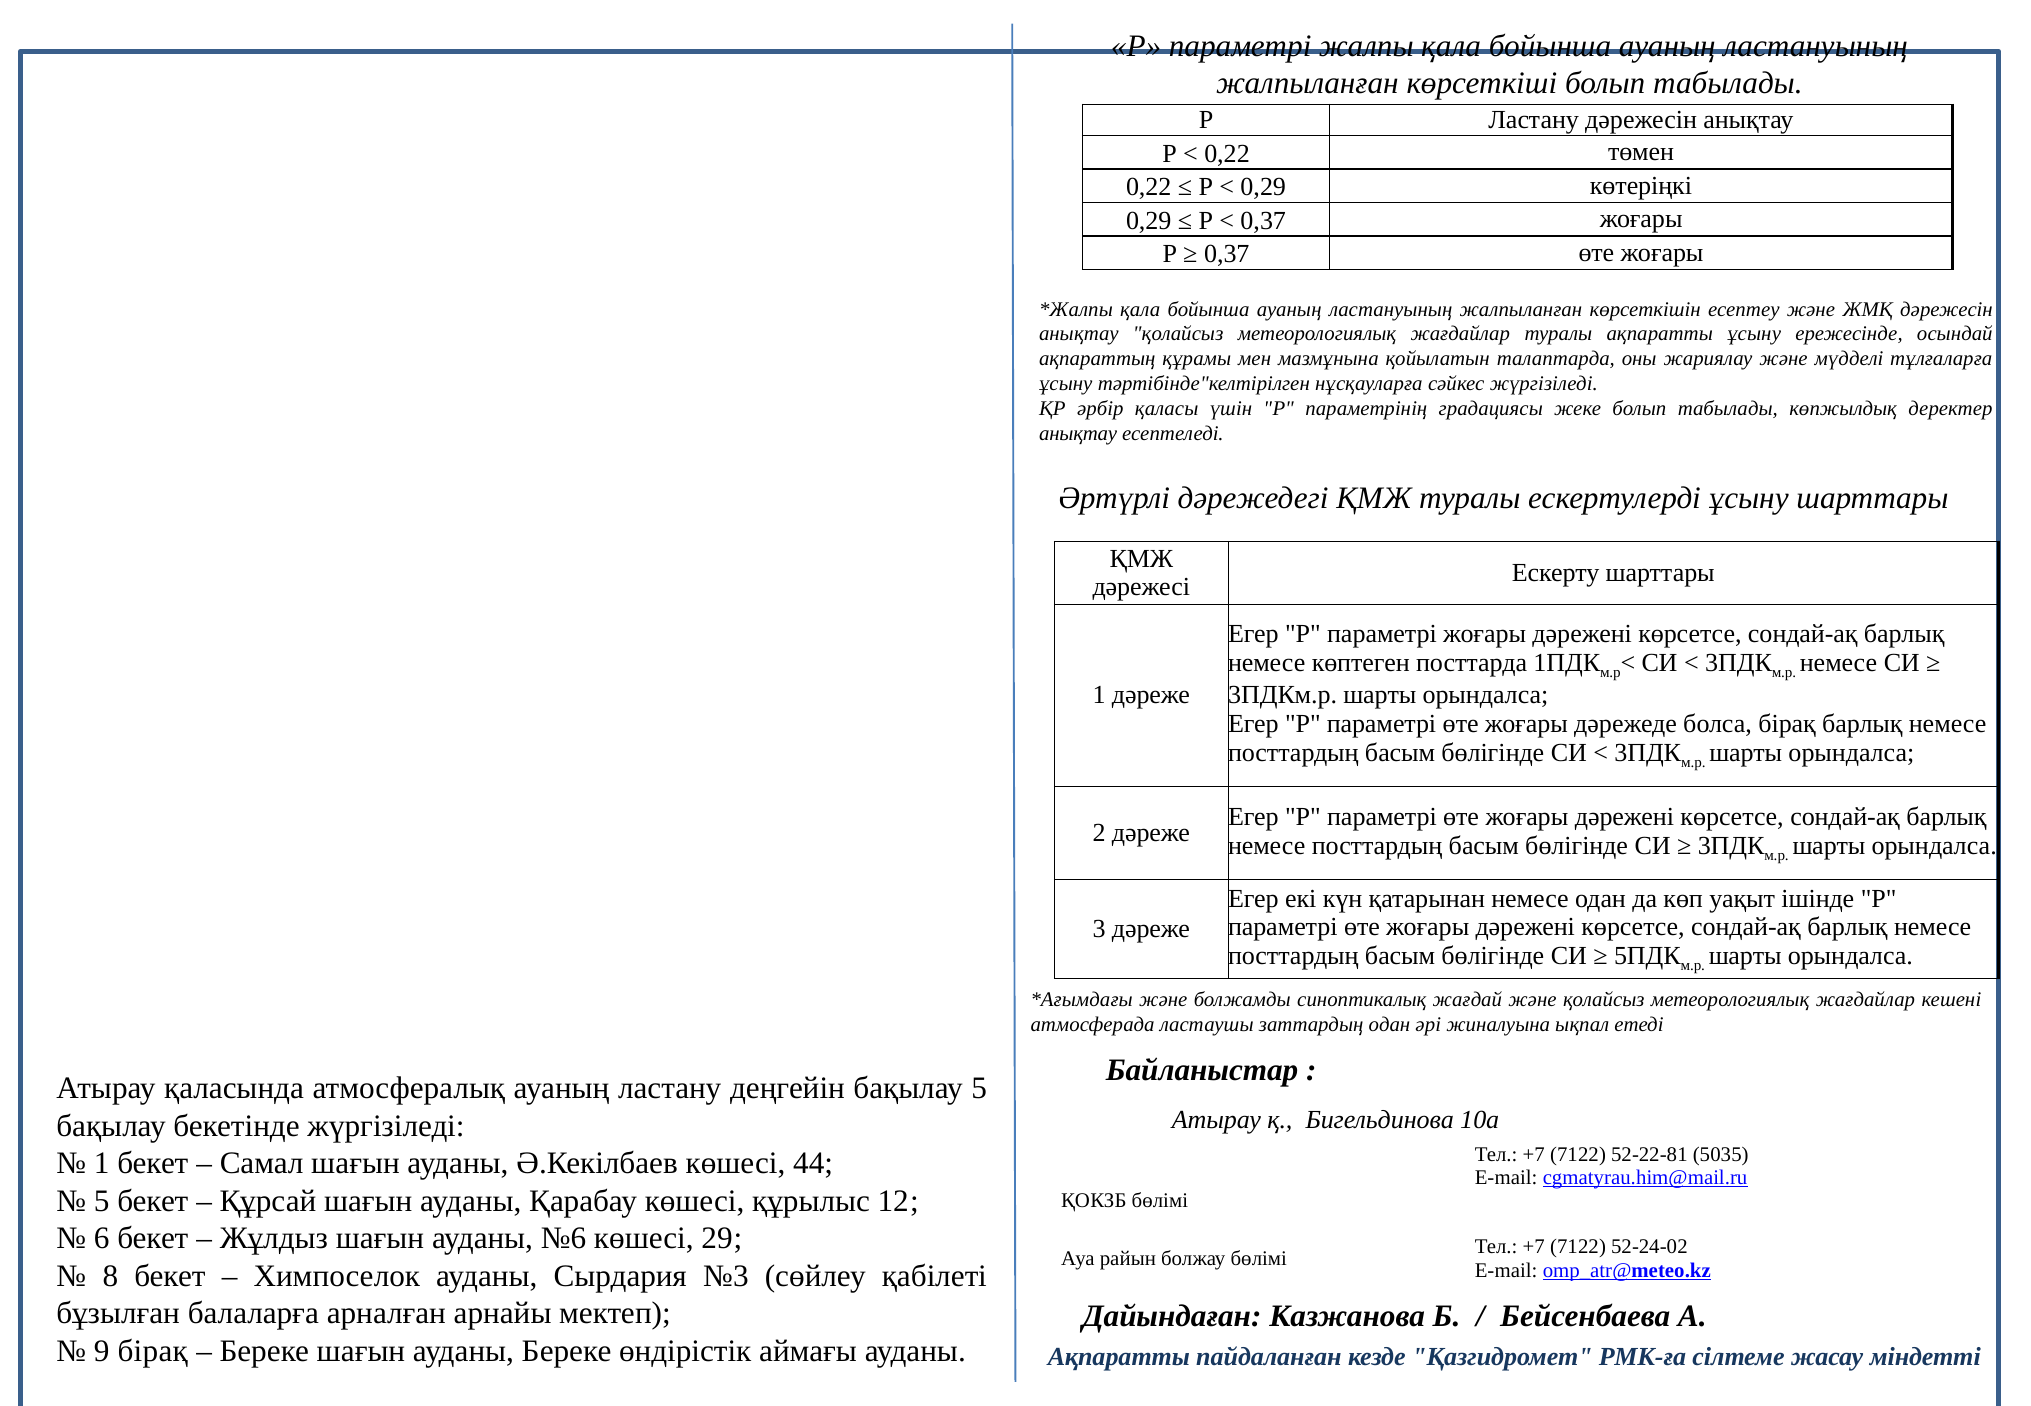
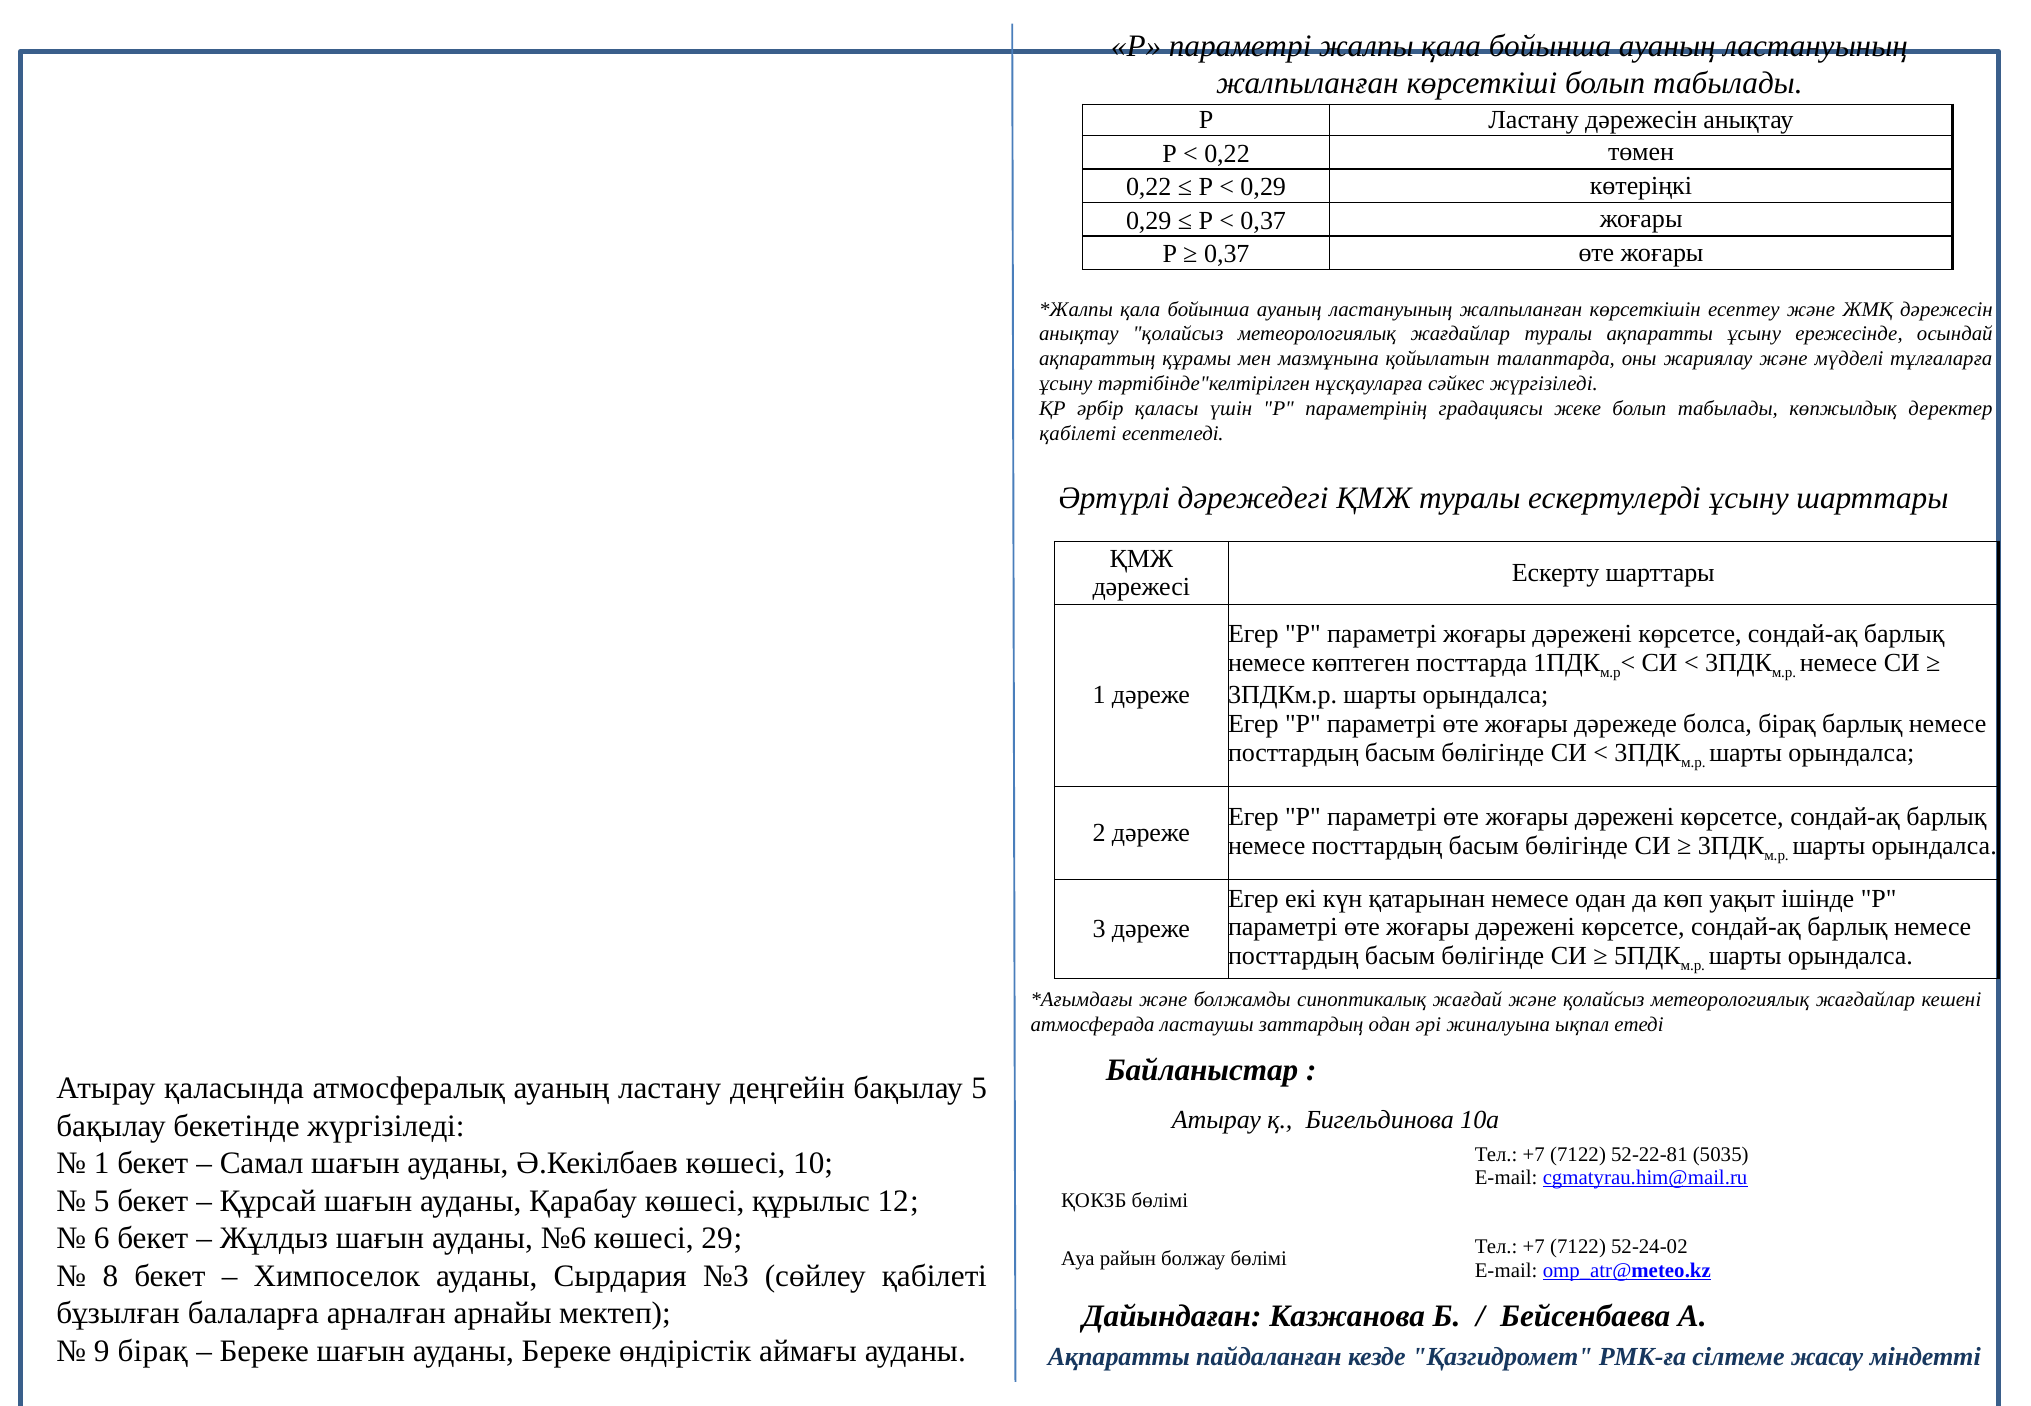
анықтау: анықтау -> қабілеті (1078, 434)
44: 44 -> 10 (813, 1163)
